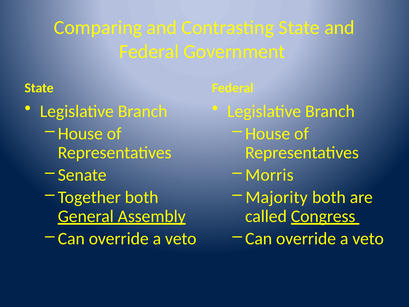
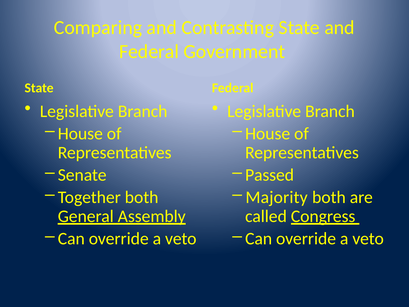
Morris: Morris -> Passed (270, 175)
